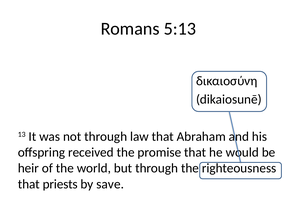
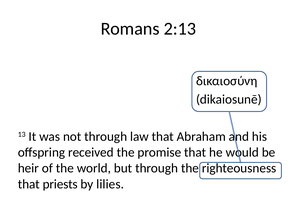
5:13: 5:13 -> 2:13 (180, 29)
save: save -> lilies (110, 184)
